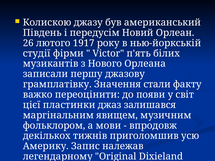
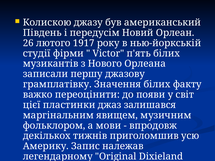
Значення стали: стали -> білих (157, 84)
